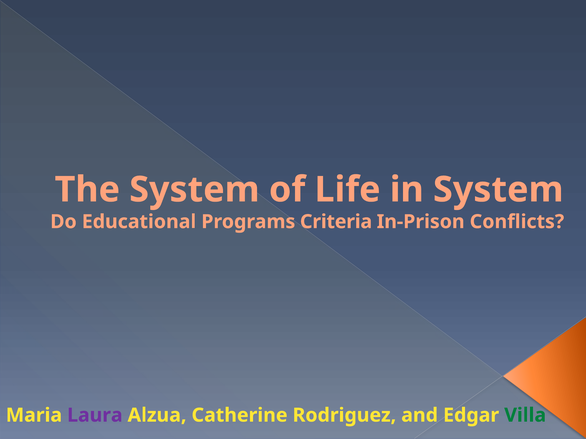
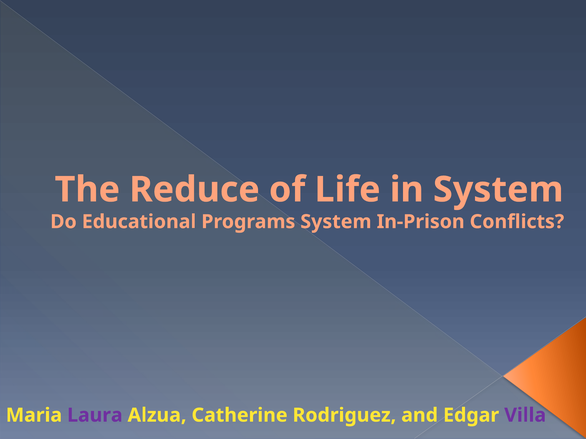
The System: System -> Reduce (194, 190)
Programs Criteria: Criteria -> System (336, 222)
Villa colour: green -> purple (525, 416)
